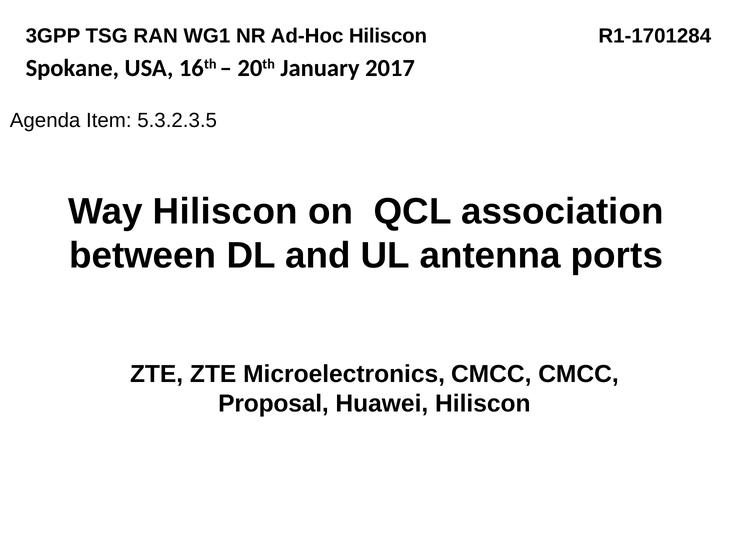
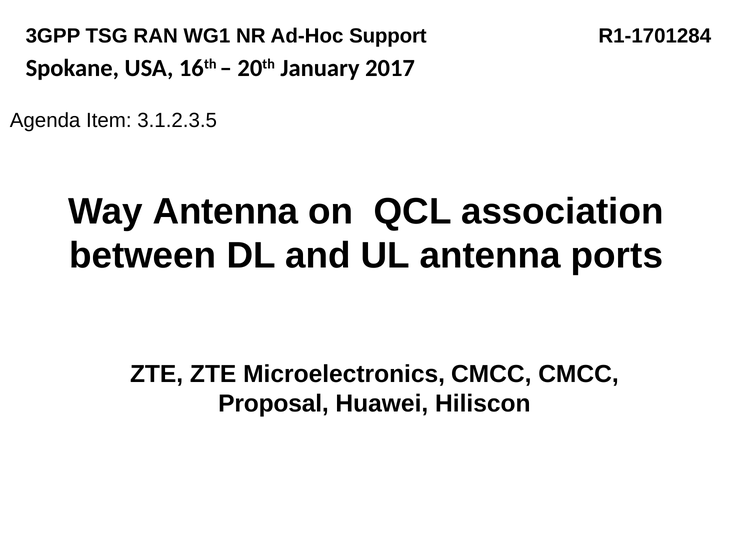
Ad-Hoc Hiliscon: Hiliscon -> Support (388, 36)
5.3.2.3.5: 5.3.2.3.5 -> 3.1.2.3.5 (177, 120)
Way Hiliscon: Hiliscon -> Antenna (226, 211)
